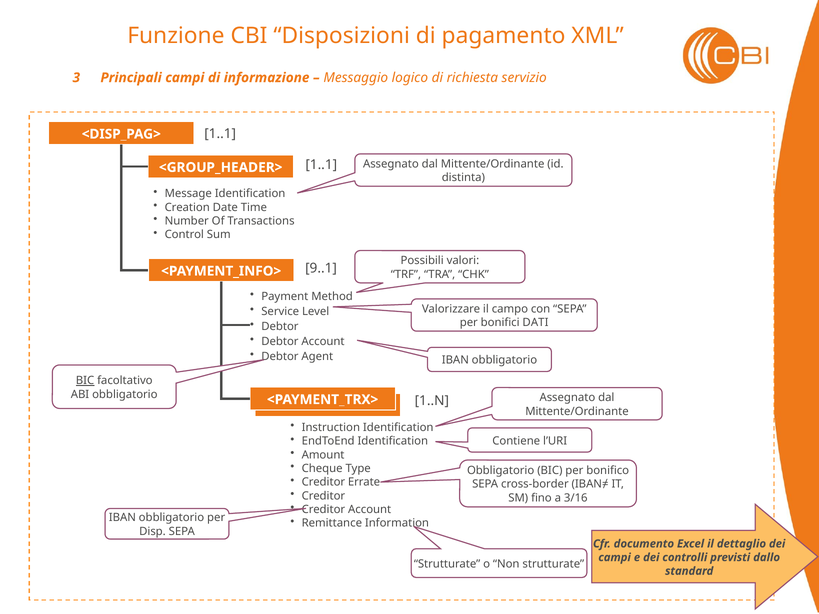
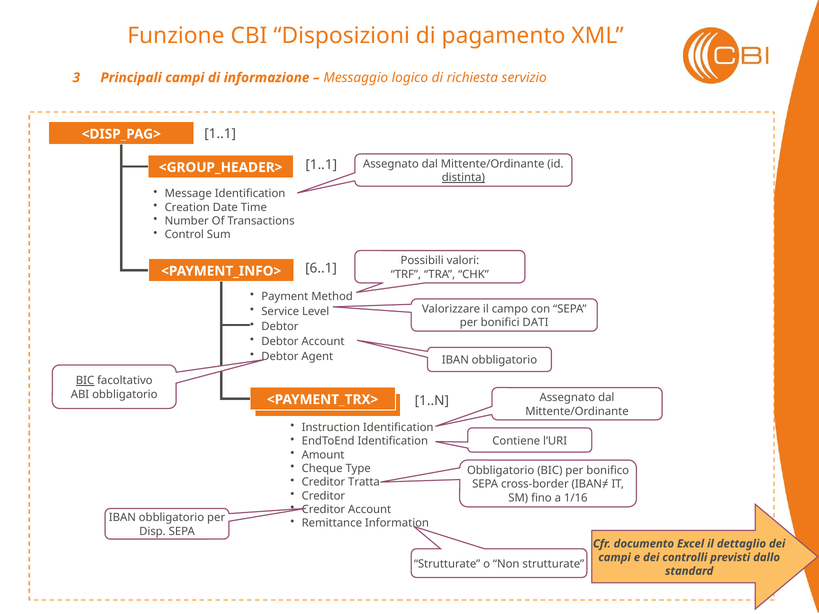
distinta underline: none -> present (463, 178)
9..1: 9..1 -> 6..1 (321, 269)
Errate: Errate -> Tratta (364, 482)
3/16: 3/16 -> 1/16 (576, 498)
